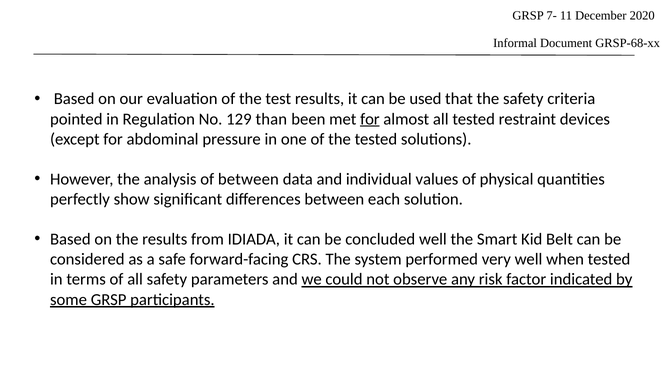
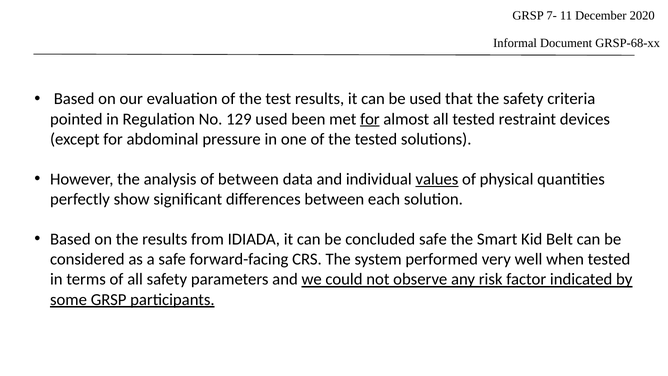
129 than: than -> used (271, 119)
values underline: none -> present (437, 179)
concluded well: well -> safe (433, 239)
